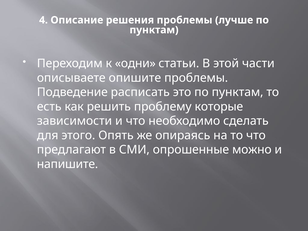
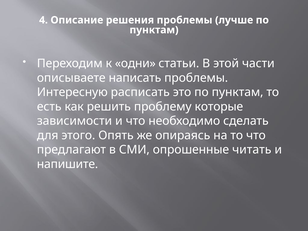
опишите: опишите -> написать (135, 78)
Подведение: Подведение -> Интересную (72, 92)
можно: можно -> читать (252, 150)
